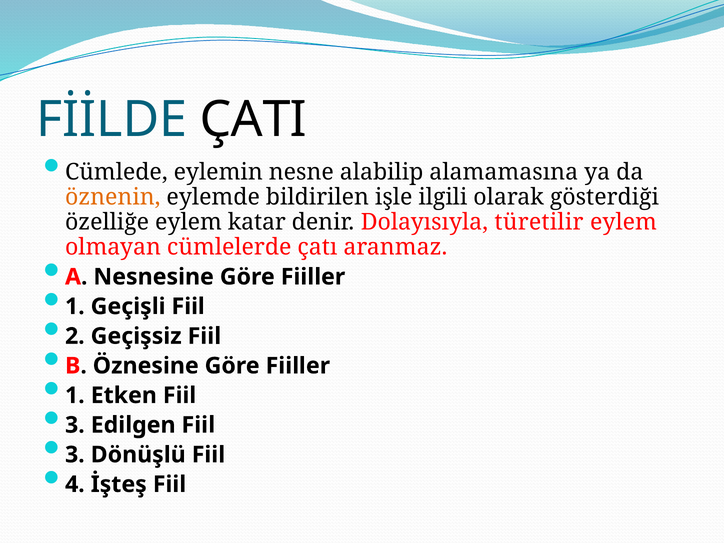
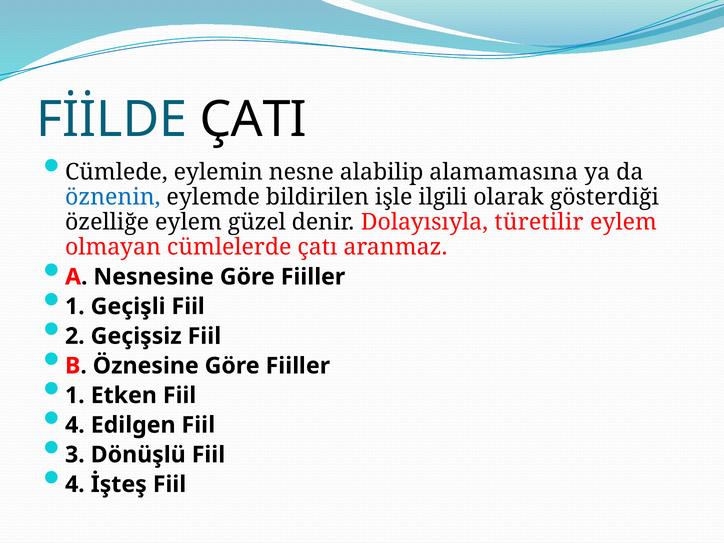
öznenin colour: orange -> blue (113, 197)
katar: katar -> güzel (257, 222)
3: 3 -> 4 (75, 425)
